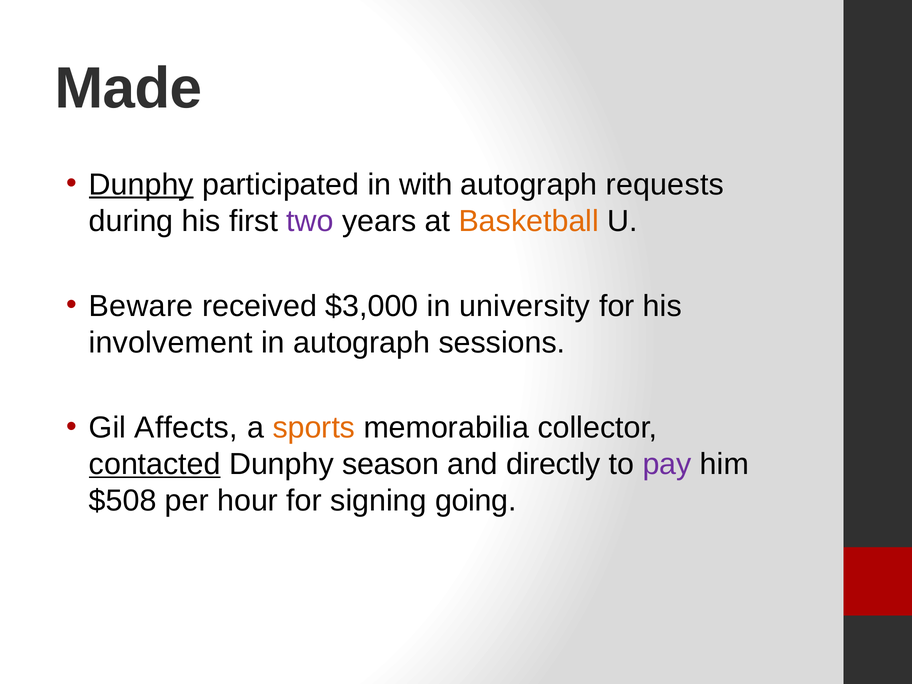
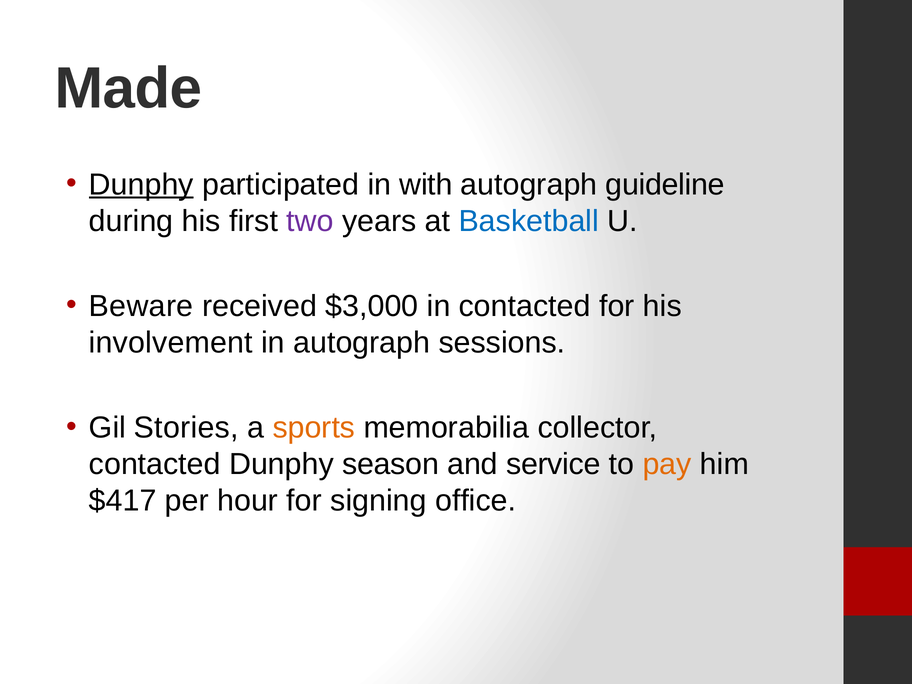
requests: requests -> guideline (665, 185)
Basketball colour: orange -> blue (529, 221)
in university: university -> contacted (525, 306)
Affects: Affects -> Stories (186, 428)
contacted underline: present -> none (155, 464)
directly: directly -> service (553, 464)
pay colour: purple -> orange (667, 464)
$508: $508 -> $417 (123, 501)
going: going -> office (476, 501)
